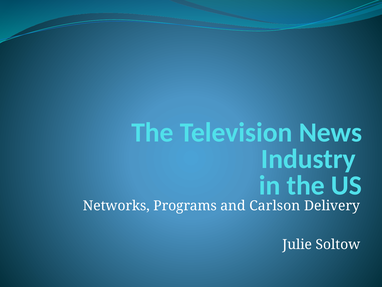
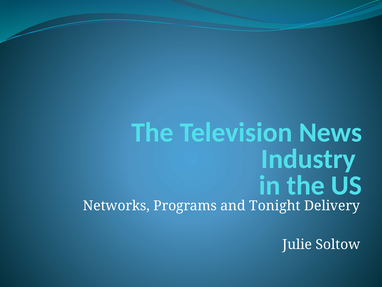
Carlson: Carlson -> Tonight (275, 206)
